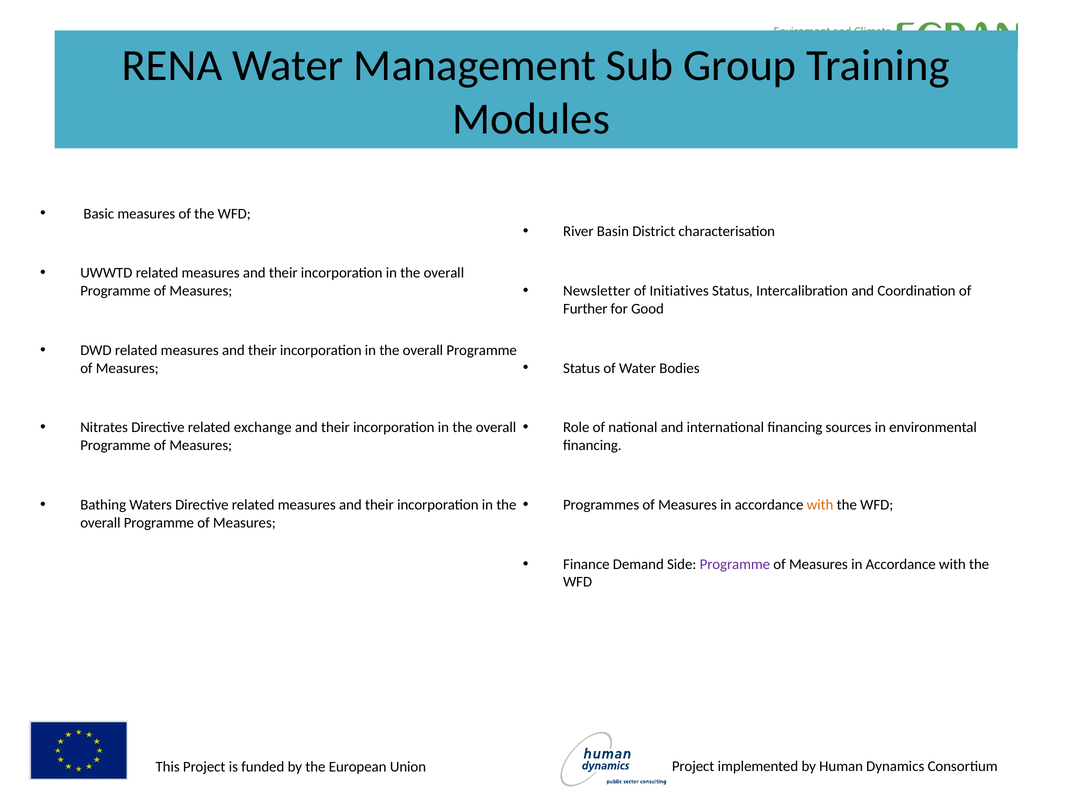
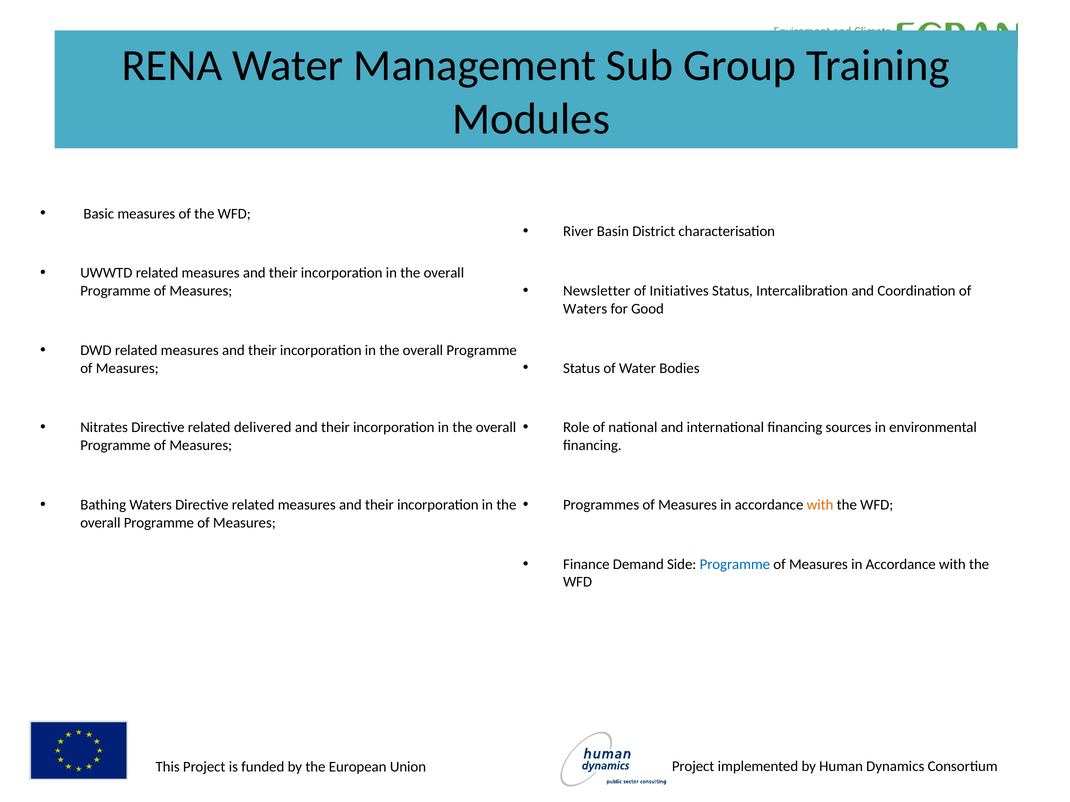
Further: Further -> Waters (585, 309)
exchange: exchange -> delivered (263, 428)
Programme colour: purple -> blue (735, 565)
